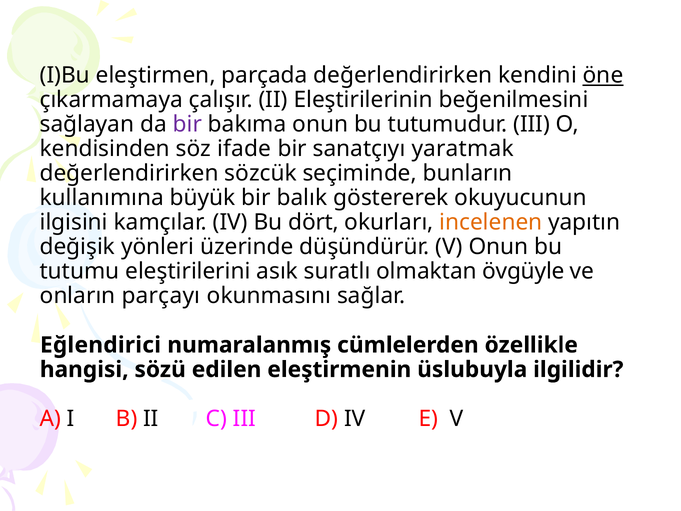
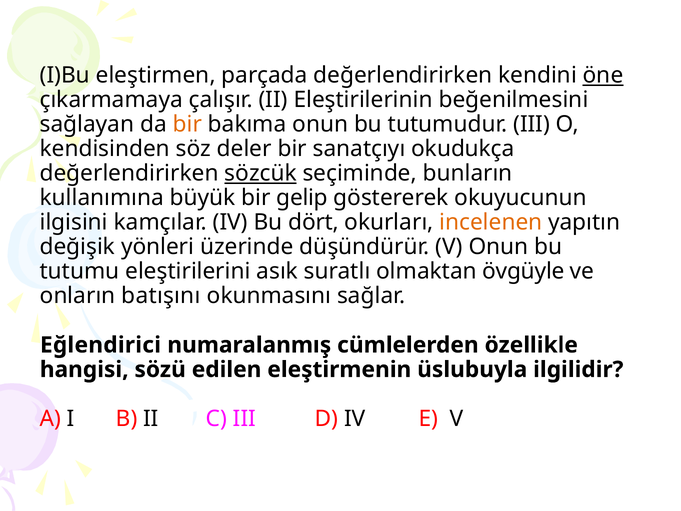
bir colour: purple -> orange (187, 124)
ifade: ifade -> deler (244, 149)
yaratmak: yaratmak -> okudukça (463, 149)
sözcük underline: none -> present (261, 173)
balık: balık -> gelip (302, 198)
parçayı: parçayı -> batışını (161, 296)
